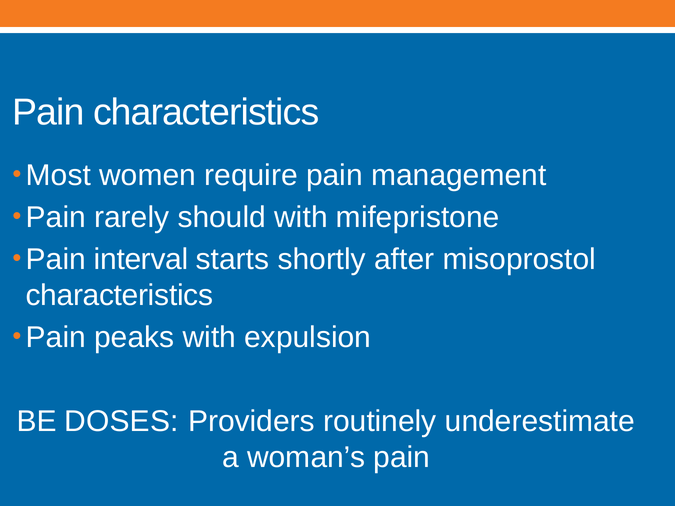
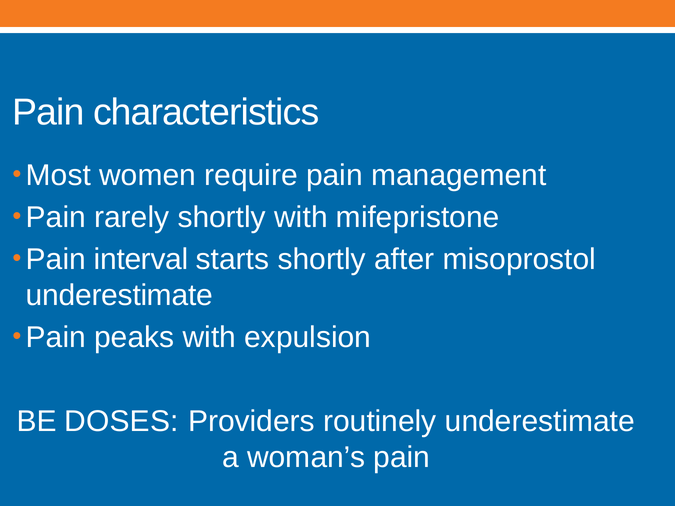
rarely should: should -> shortly (222, 217)
characteristics: characteristics -> underestimate (119, 295)
